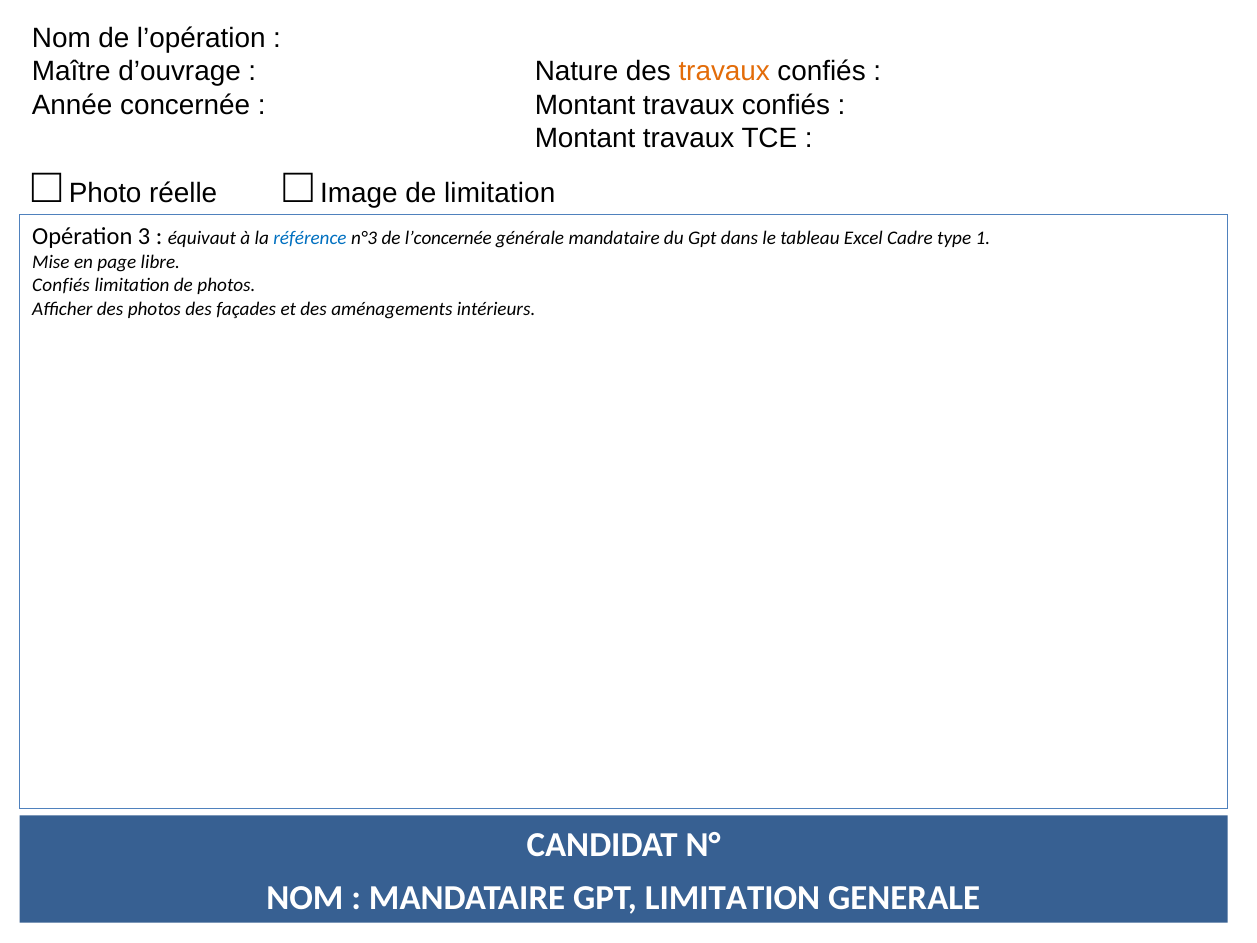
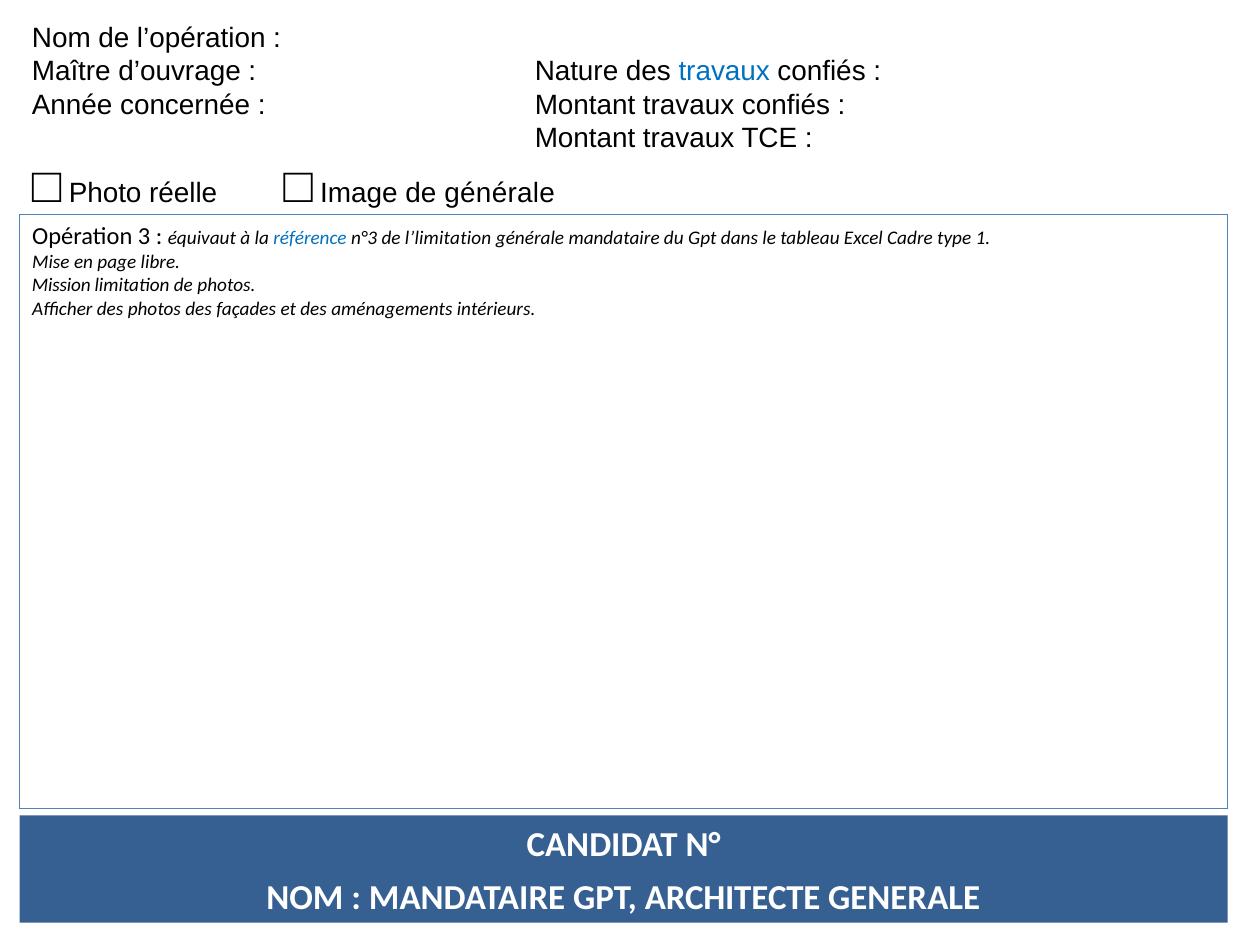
travaux colour: orange -> blue (724, 72)
de limitation: limitation -> générale (500, 193)
l’concernée: l’concernée -> l’limitation (448, 238)
Confiés: Confiés -> Mission (61, 286)
GPT LIMITATION: LIMITATION -> ARCHITECTE (733, 898)
